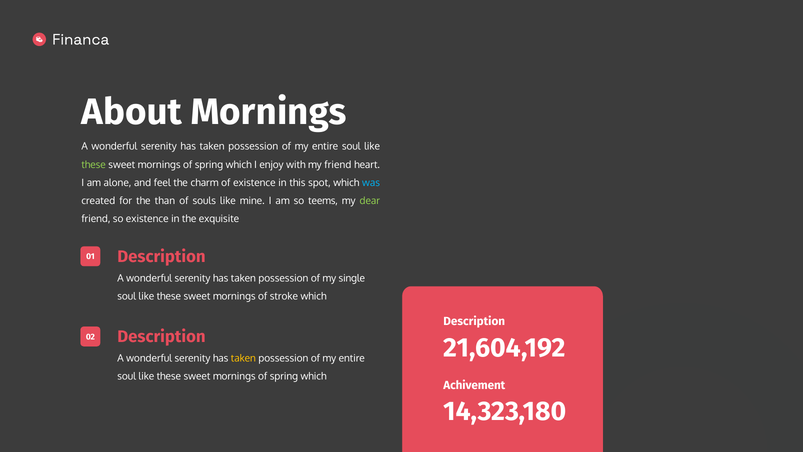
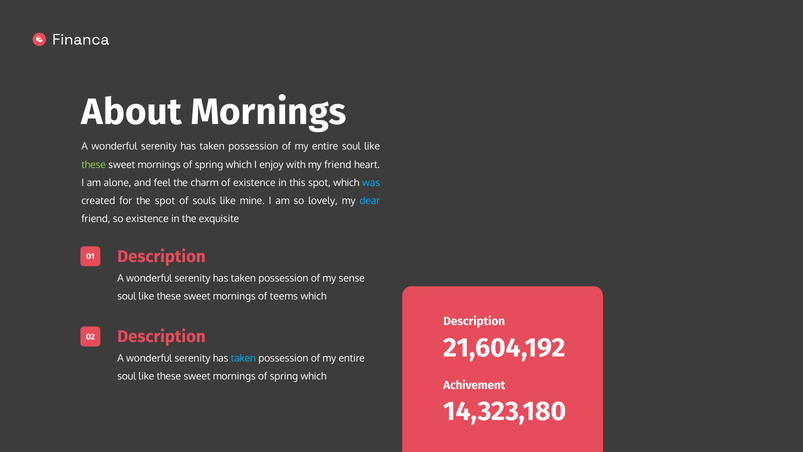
the than: than -> spot (165, 201)
teems: teems -> lovely (323, 201)
dear colour: light green -> light blue (370, 201)
single: single -> sense (352, 278)
stroke: stroke -> teems (284, 296)
taken colour: yellow -> light blue (243, 358)
